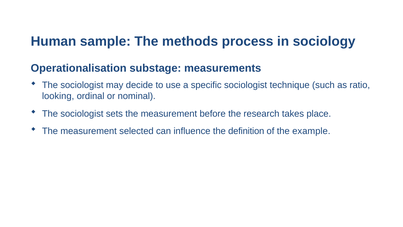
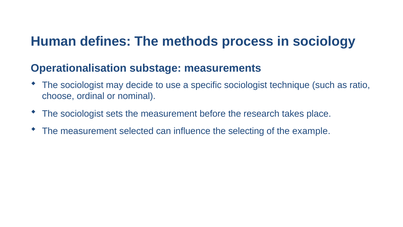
sample: sample -> defines (105, 41)
looking: looking -> choose (58, 96)
definition: definition -> selecting (246, 131)
